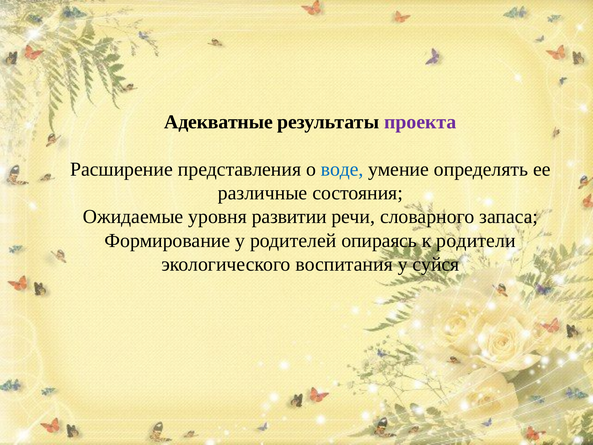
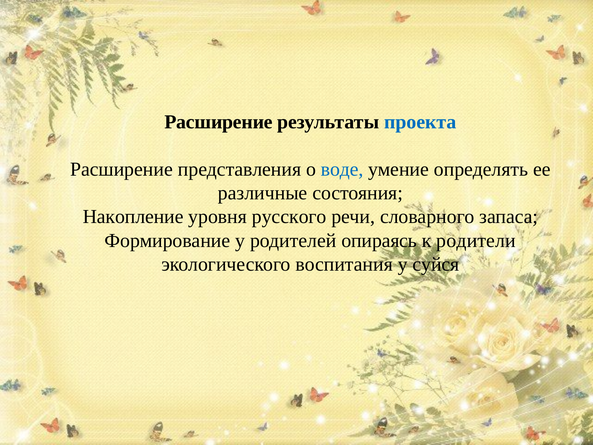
Адекватные: Адекватные -> Расширение (219, 122)
проекта colour: purple -> blue (420, 122)
Ожидаемые: Ожидаемые -> Накопление (133, 217)
развитии: развитии -> русского (289, 217)
